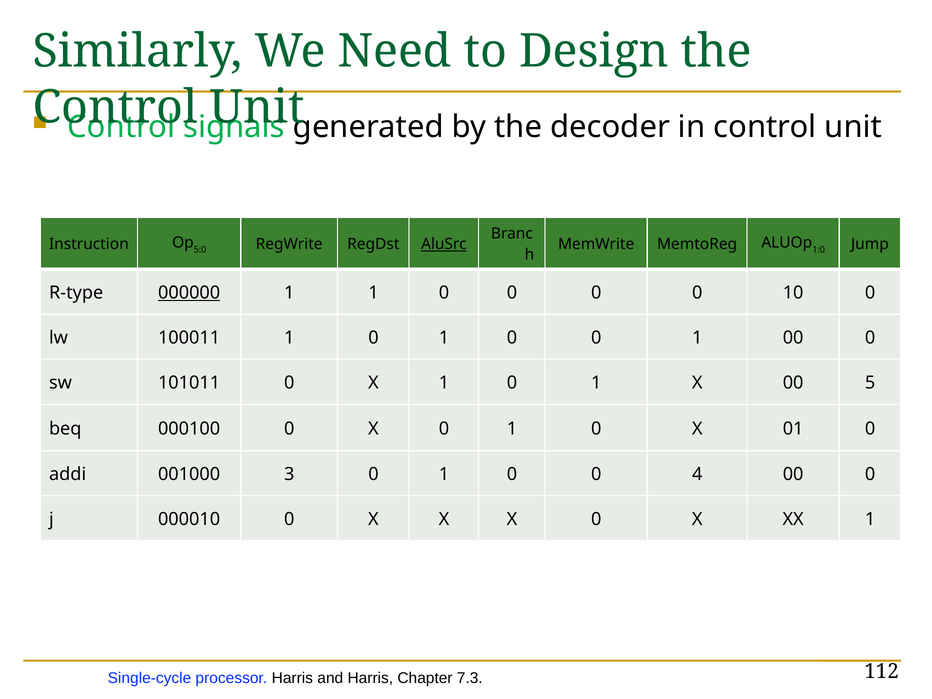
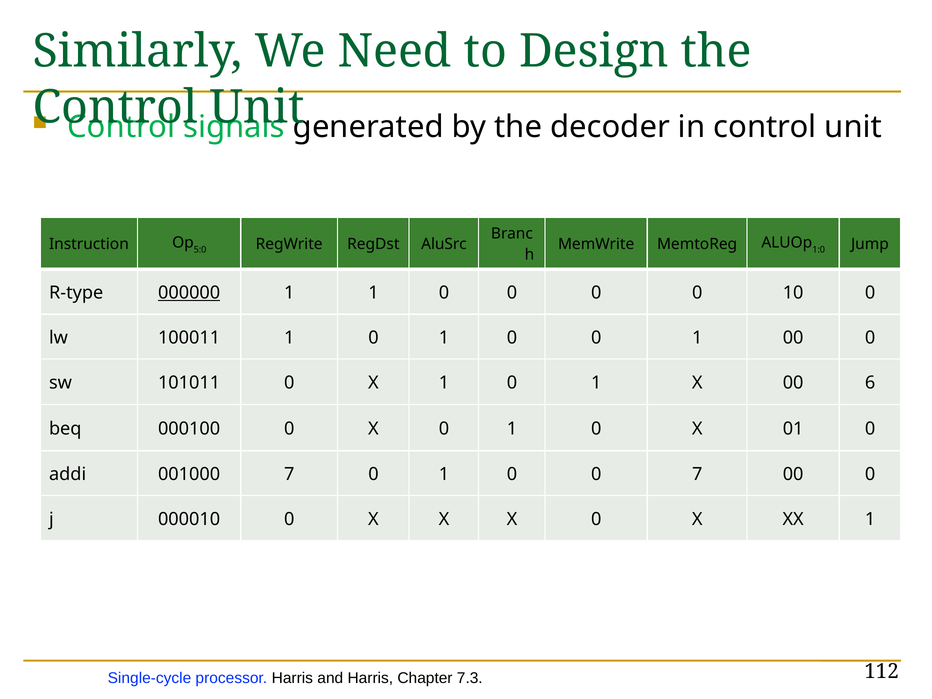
AluSrc underline: present -> none (444, 244)
5: 5 -> 6 (870, 383)
001000 3: 3 -> 7 (289, 474)
0 4: 4 -> 7 (697, 474)
